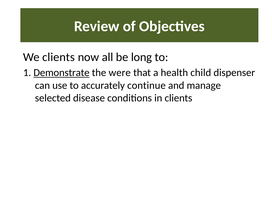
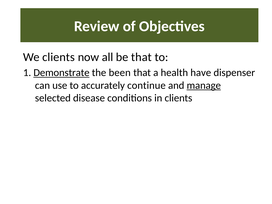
be long: long -> that (141, 57)
were: were -> been (120, 73)
child: child -> have (201, 73)
manage underline: none -> present (204, 85)
